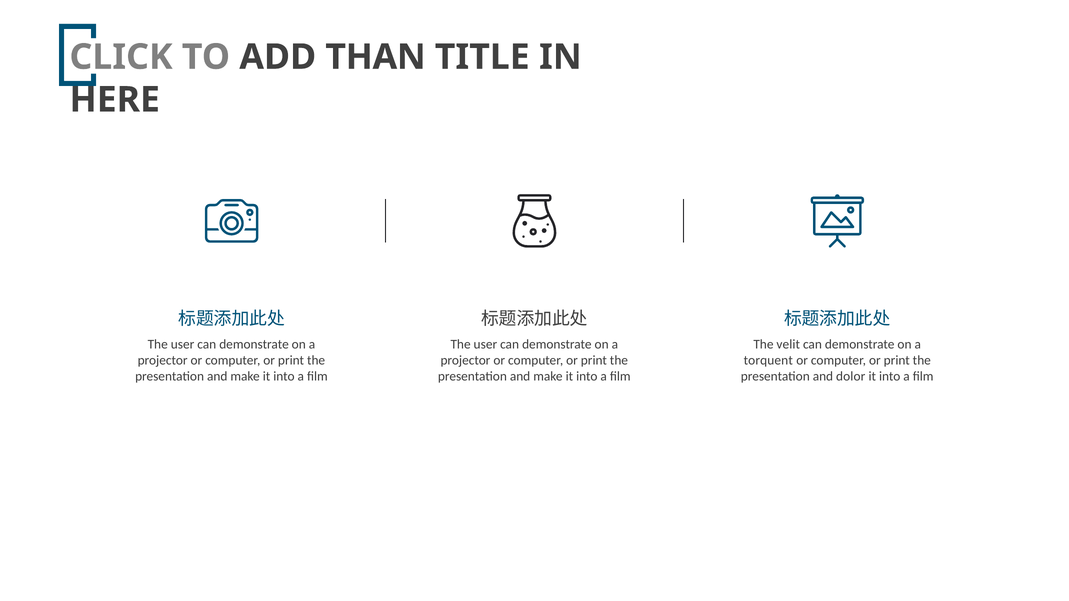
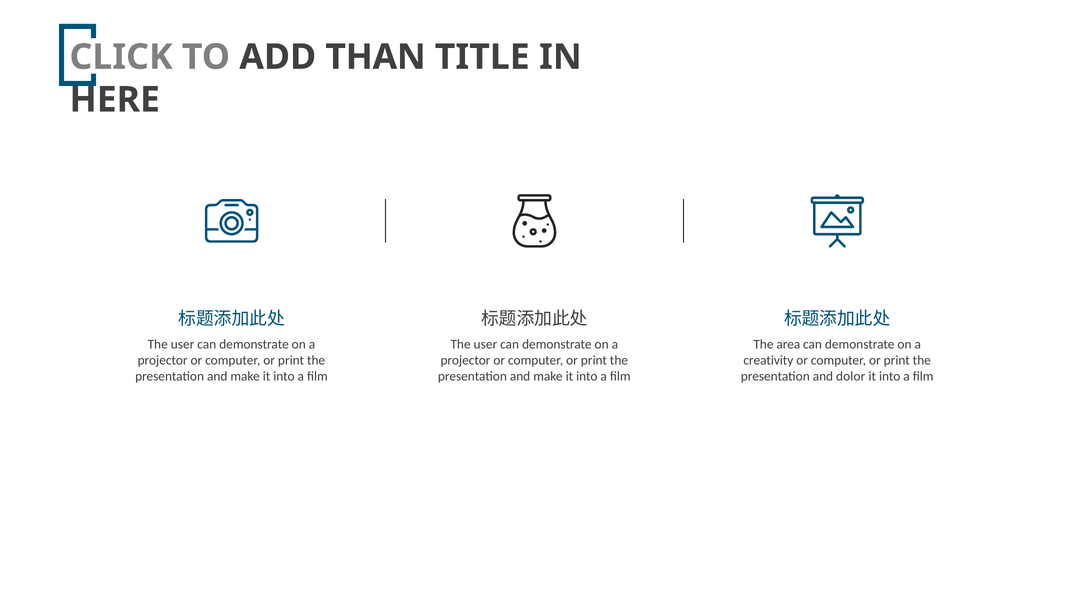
velit: velit -> area (788, 345)
torquent: torquent -> creativity (768, 361)
